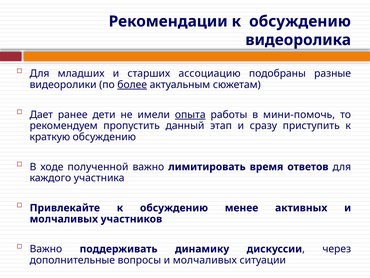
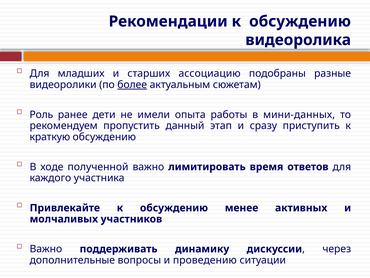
Дает: Дает -> Роль (41, 114)
опыта underline: present -> none (190, 114)
мини-помочь: мини-помочь -> мини-данных (299, 114)
вопросы и молчаливых: молчаливых -> проведению (205, 260)
